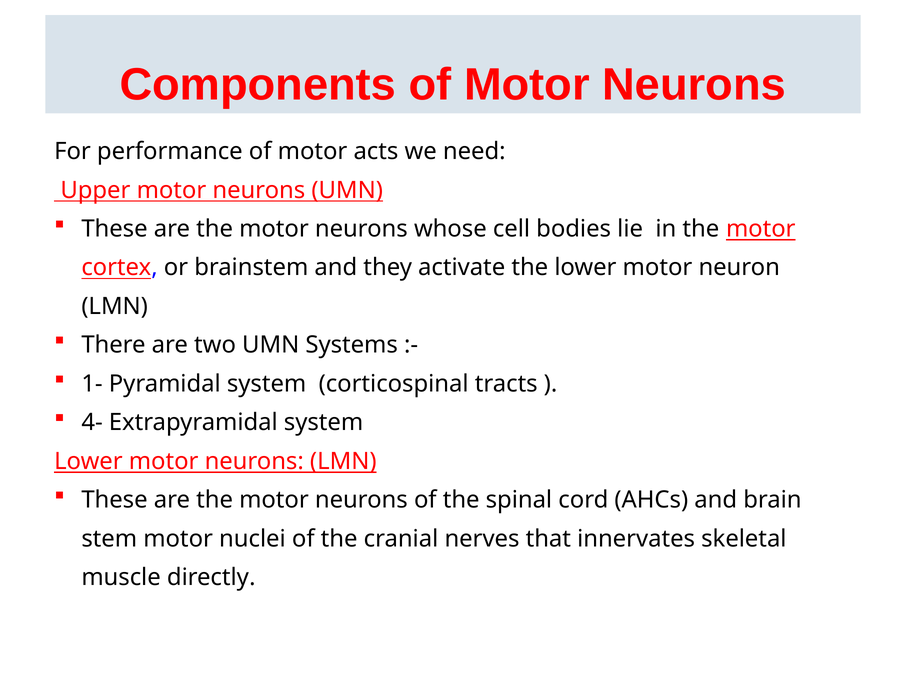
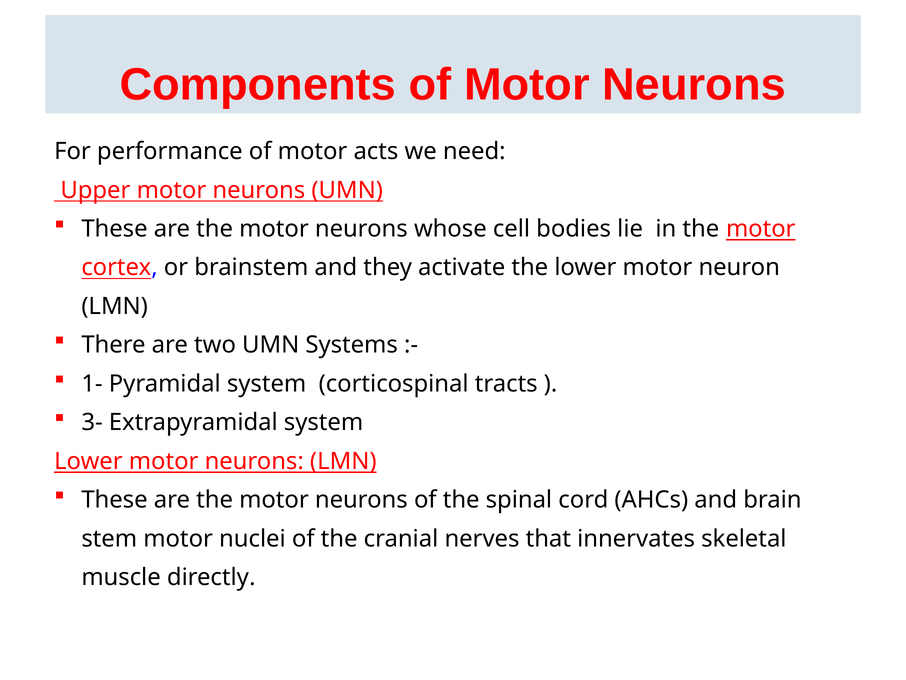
4-: 4- -> 3- (92, 422)
